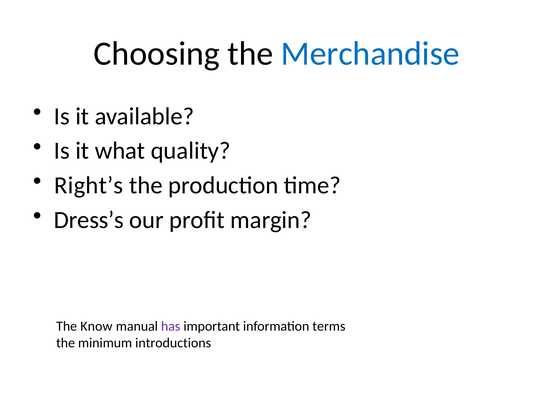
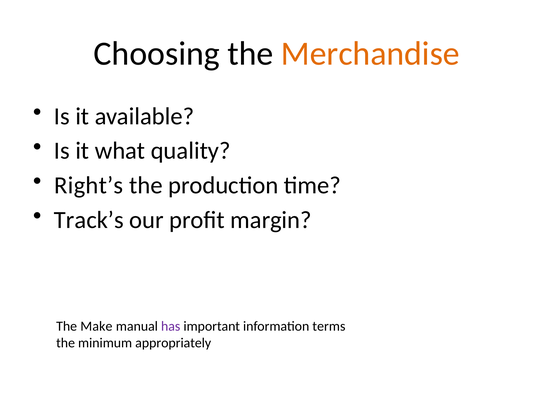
Merchandise colour: blue -> orange (370, 54)
Dress’s: Dress’s -> Track’s (89, 220)
Know: Know -> Make (96, 326)
introductions: introductions -> appropriately (173, 343)
